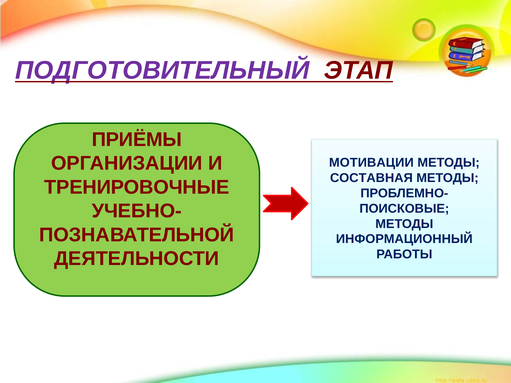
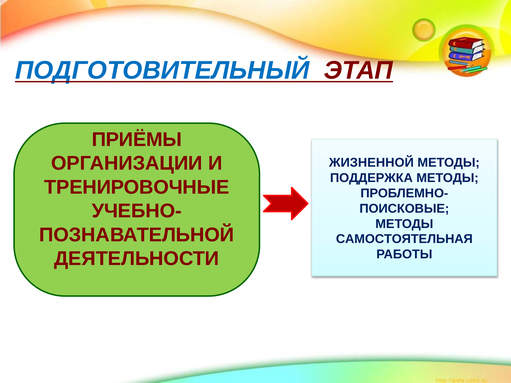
ПОДГОТОВИТЕЛЬНЫЙ colour: purple -> blue (162, 71)
МОТИВАЦИИ: МОТИВАЦИИ -> ЖИЗНЕННОЙ (371, 163)
СОСТАВНАЯ: СОСТАВНАЯ -> ПОДДЕРЖКА (371, 178)
ИНФОРМАЦИОННЫЙ: ИНФОРМАЦИОННЫЙ -> САМОСТОЯТЕЛЬНАЯ (404, 239)
